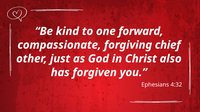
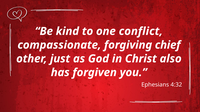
forward: forward -> conflict (141, 31)
